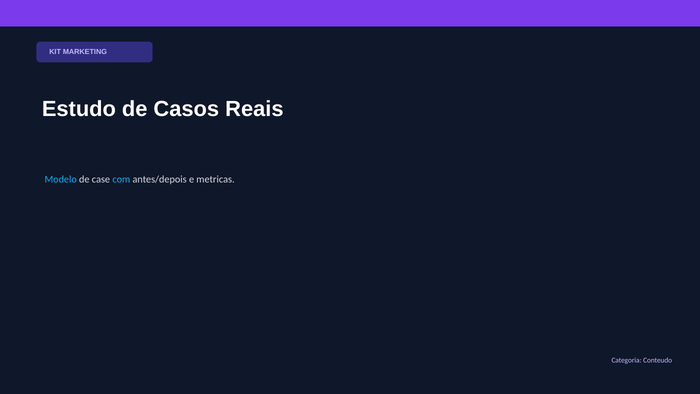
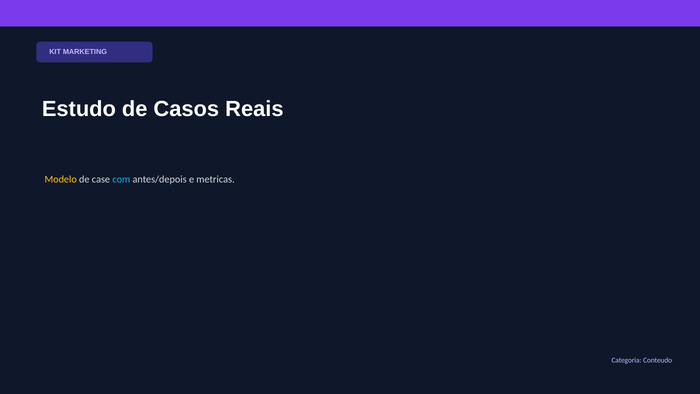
Modelo colour: light blue -> yellow (61, 179)
